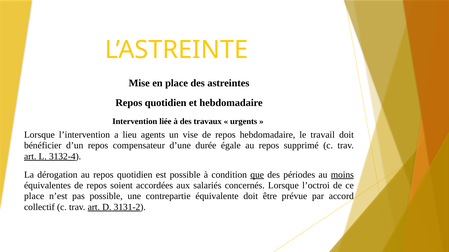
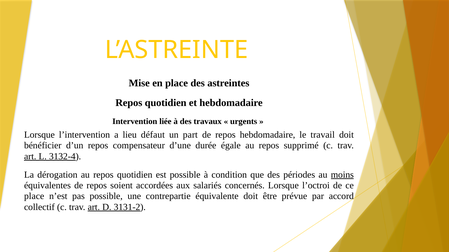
agents: agents -> défaut (153, 135)
vise: vise -> part (190, 135)
que underline: present -> none (257, 175)
